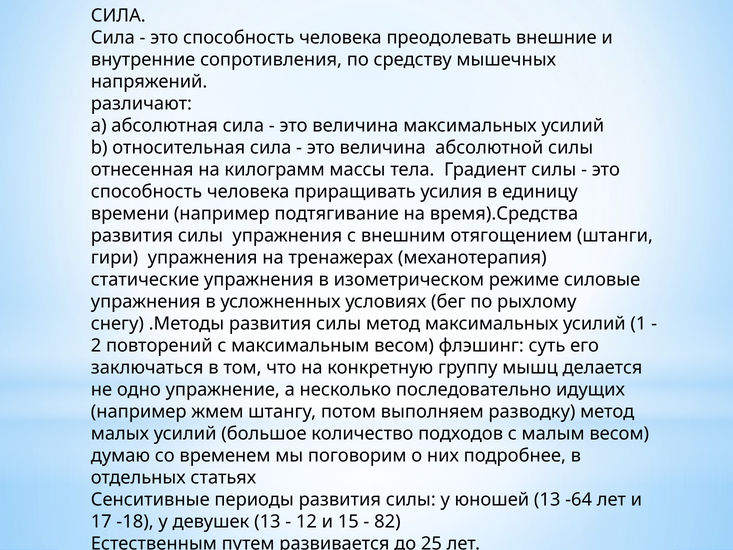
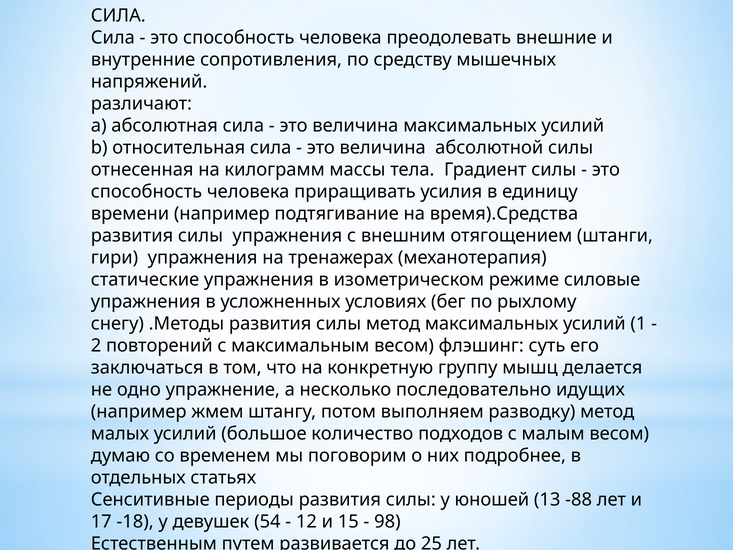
-64: -64 -> -88 (579, 500)
девушек 13: 13 -> 54 (267, 522)
82: 82 -> 98 (387, 522)
